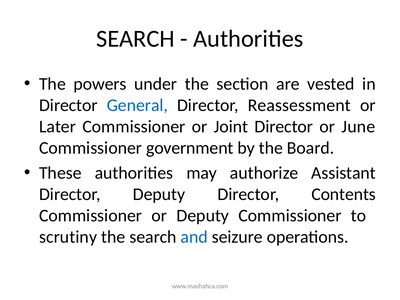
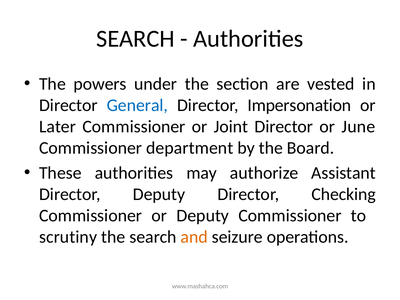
Reassessment: Reassessment -> Impersonation (299, 105)
government: government -> department (190, 148)
Contents: Contents -> Checking (344, 194)
and colour: blue -> orange (194, 237)
